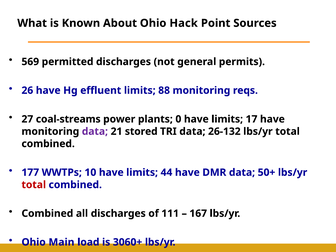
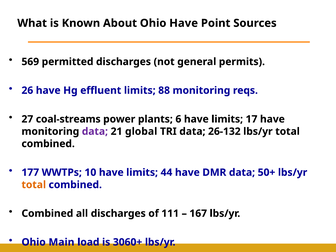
Ohio Hack: Hack -> Have (184, 23)
0: 0 -> 6 (178, 119)
stored: stored -> global (141, 131)
total colour: red -> orange (34, 185)
